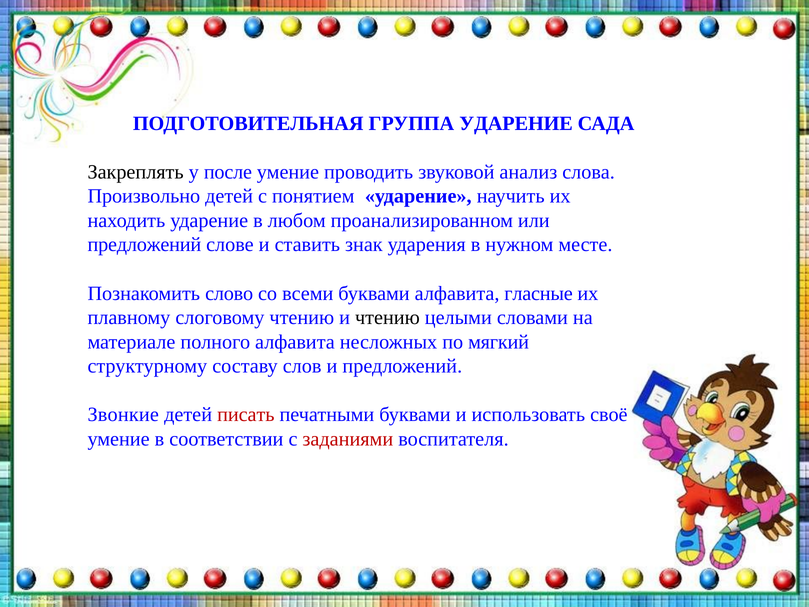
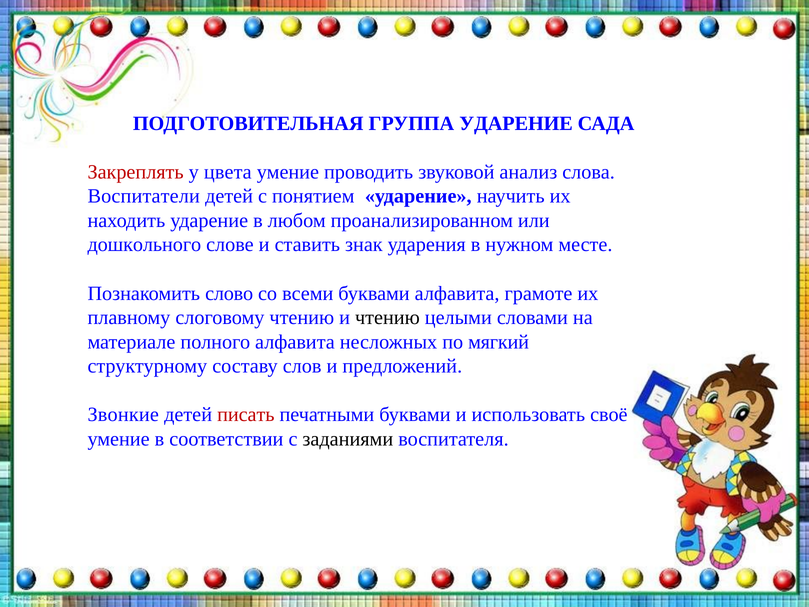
Закреплять colour: black -> red (136, 172)
после: после -> цвета (228, 172)
Произвольно: Произвольно -> Воспитатели (144, 196)
предложений: предложений -> дошкольного (144, 245)
гласные: гласные -> грамоте (538, 293)
заданиями colour: red -> black (348, 439)
